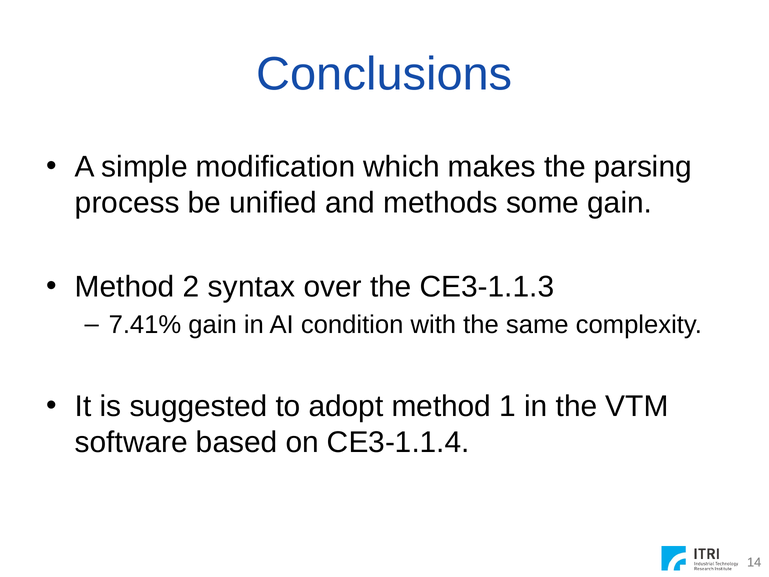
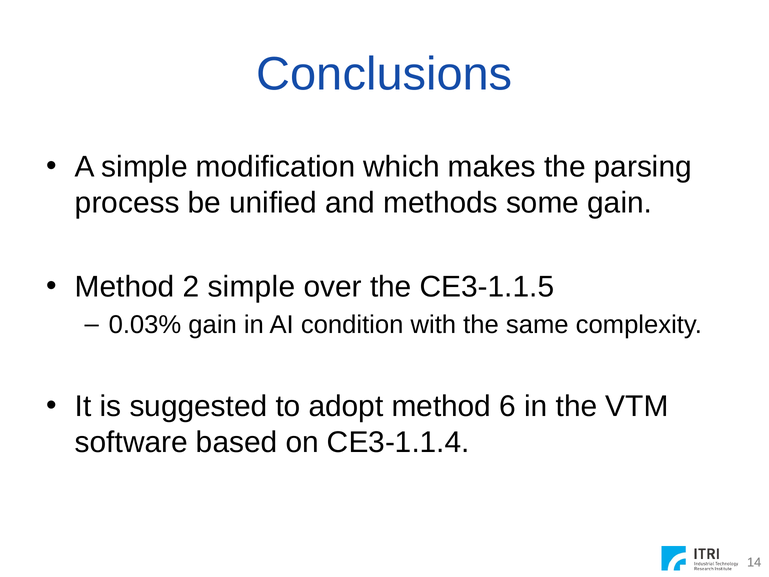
2 syntax: syntax -> simple (251, 287)
CE3-1.1.3: CE3-1.1.3 -> CE3-1.1.5 (487, 287)
7.41%: 7.41% -> 0.03% (145, 325)
1: 1 -> 6 (508, 406)
